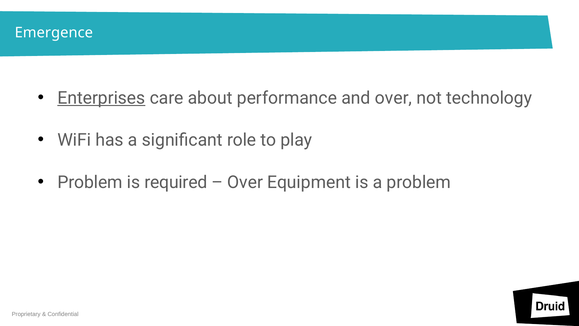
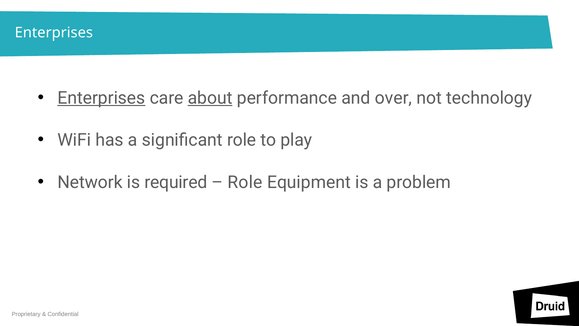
Emergence: Emergence -> Enterprises (54, 33)
about underline: none -> present (210, 98)
Problem: Problem -> Network (90, 182)
Over: Over -> Role (245, 182)
